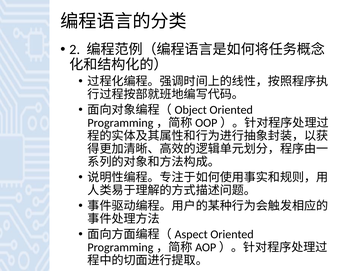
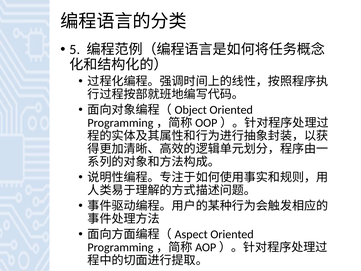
2: 2 -> 5 (75, 50)
